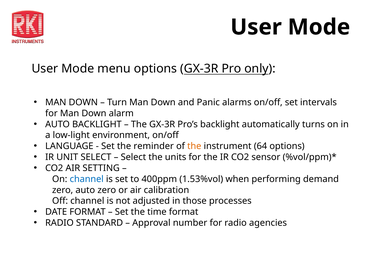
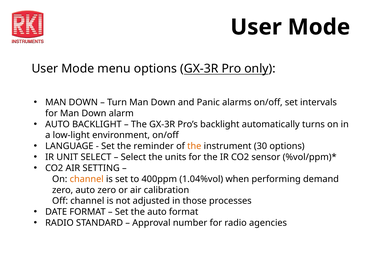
64: 64 -> 30 (260, 146)
channel colour: blue -> orange (87, 179)
1.53%vol: 1.53%vol -> 1.04%vol (201, 179)
the time: time -> auto (157, 212)
